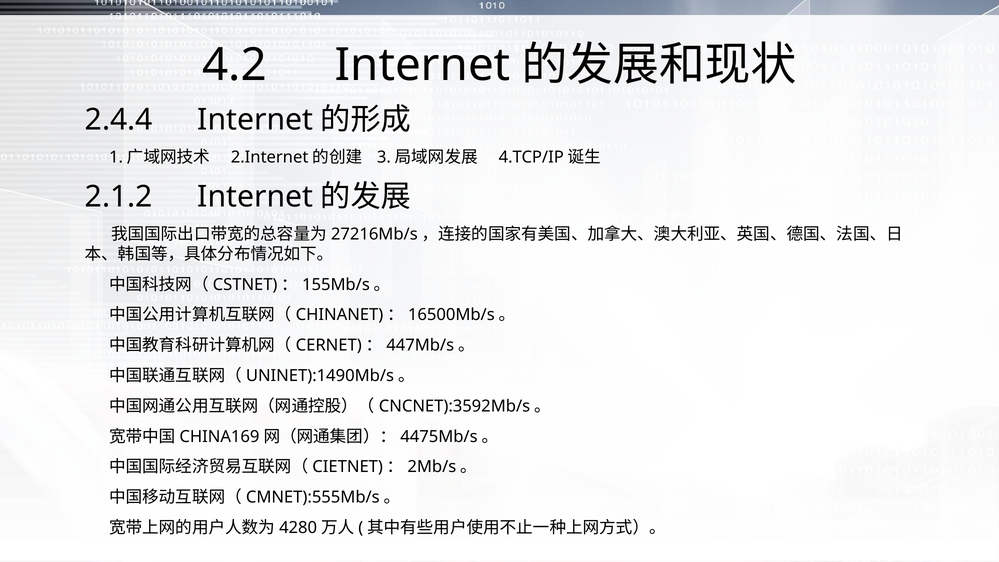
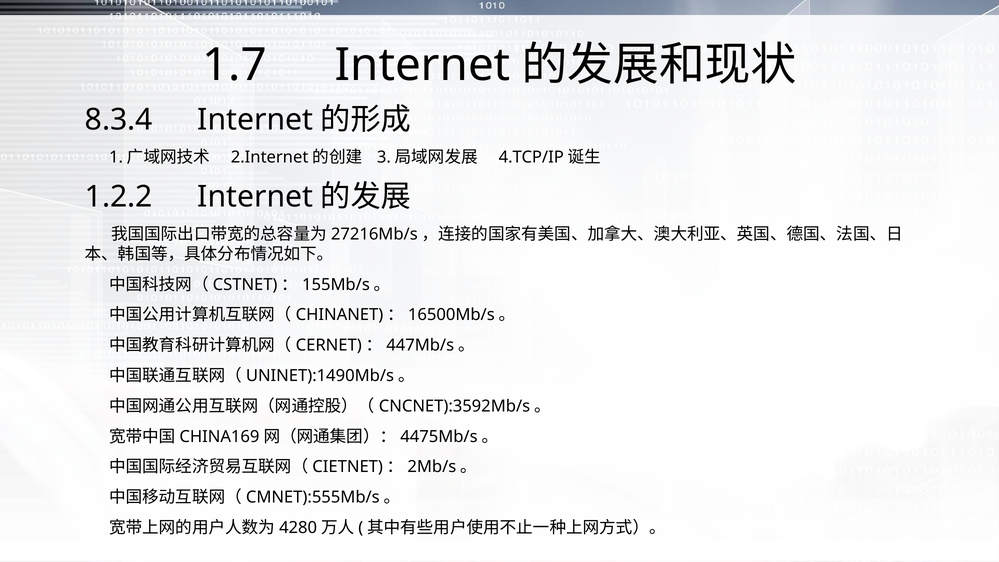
4.2: 4.2 -> 1.7 (235, 65)
2.4.4: 2.4.4 -> 8.3.4 (119, 120)
2.1.2: 2.1.2 -> 1.2.2 (119, 197)
